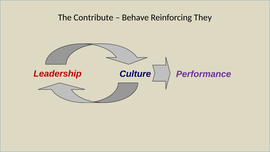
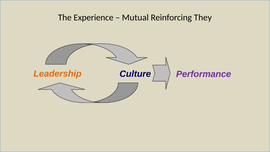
Contribute: Contribute -> Experience (94, 17)
Behave: Behave -> Mutual (135, 17)
Leadership colour: red -> orange (58, 74)
